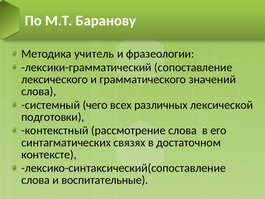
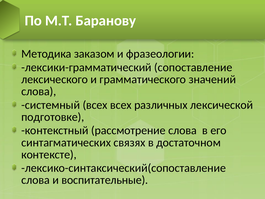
учитель: учитель -> заказом (94, 54)
системный чего: чего -> всех (95, 105)
подготовки: подготовки -> подготовке (53, 117)
